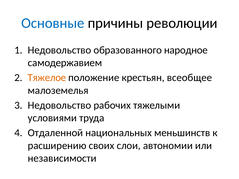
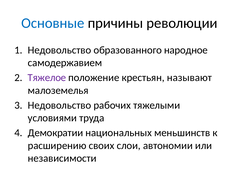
Тяжелое colour: orange -> purple (47, 78)
всеобщее: всеобщее -> называют (189, 78)
Отдаленной: Отдаленной -> Демократии (55, 133)
